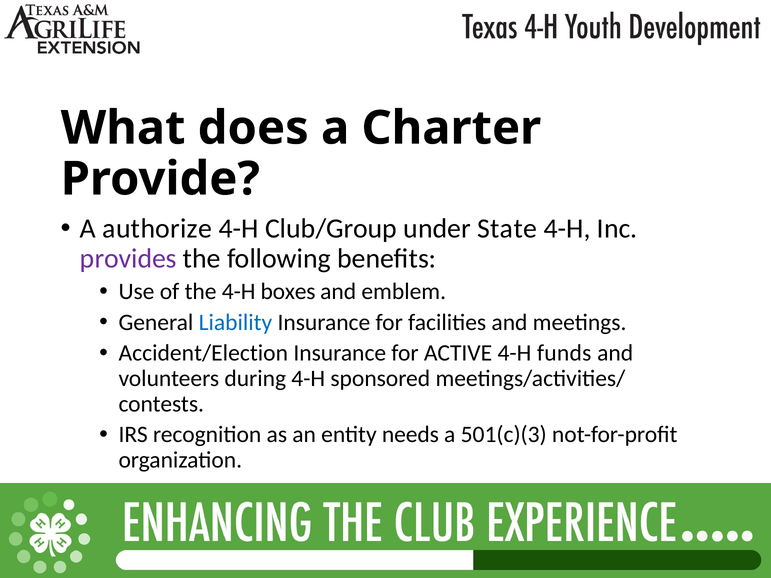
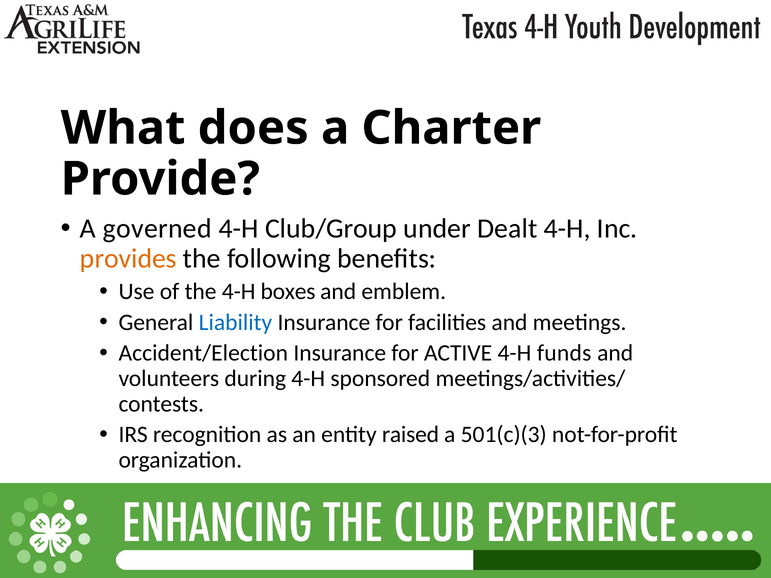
authorize: authorize -> governed (157, 229)
State: State -> Dealt (507, 229)
provides colour: purple -> orange (128, 259)
needs: needs -> raised (410, 435)
